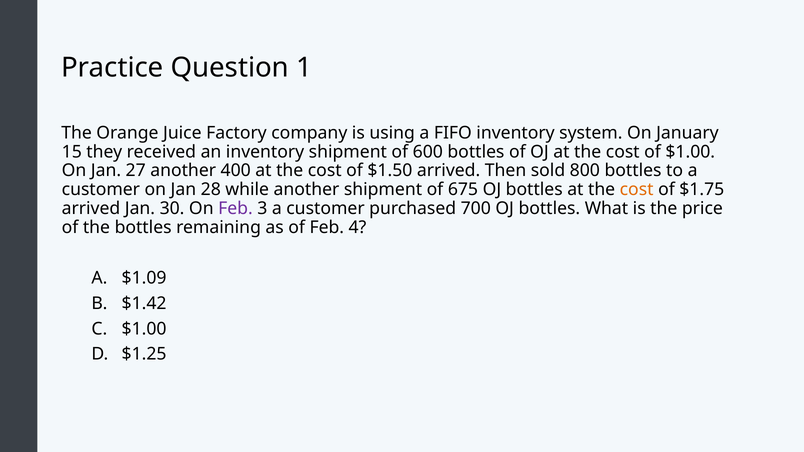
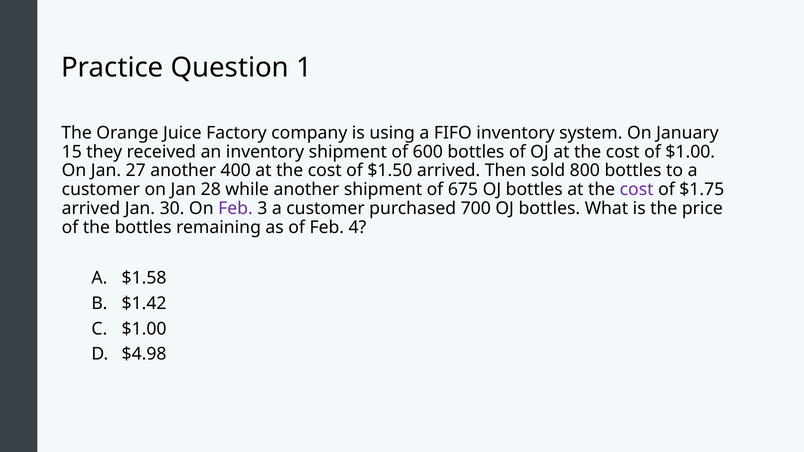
cost colour: orange -> purple (637, 190)
$1.09: $1.09 -> $1.58 (144, 278)
$1.25: $1.25 -> $4.98 (144, 354)
